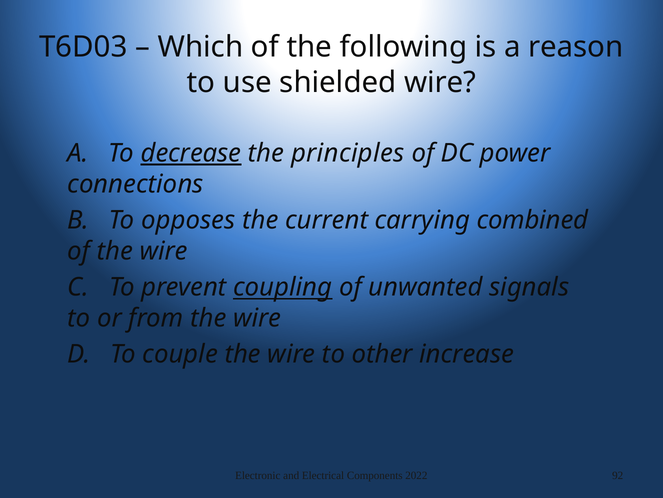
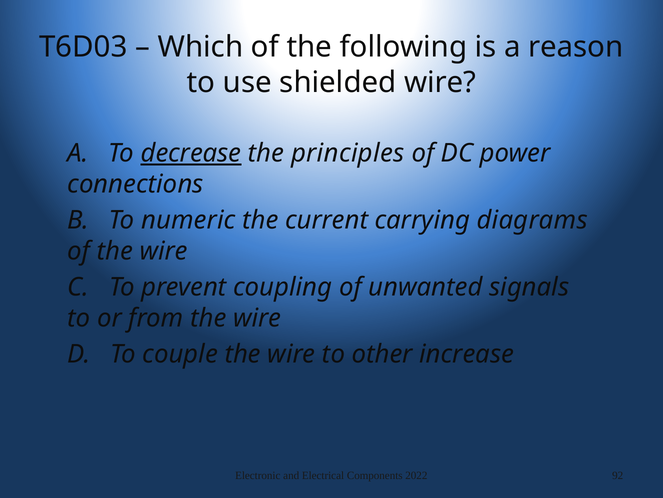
opposes: opposes -> numeric (188, 220)
combined: combined -> diagrams (532, 220)
coupling underline: present -> none (283, 287)
